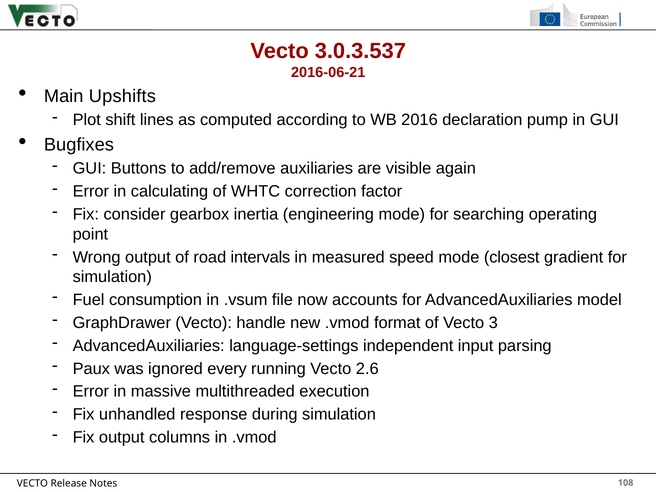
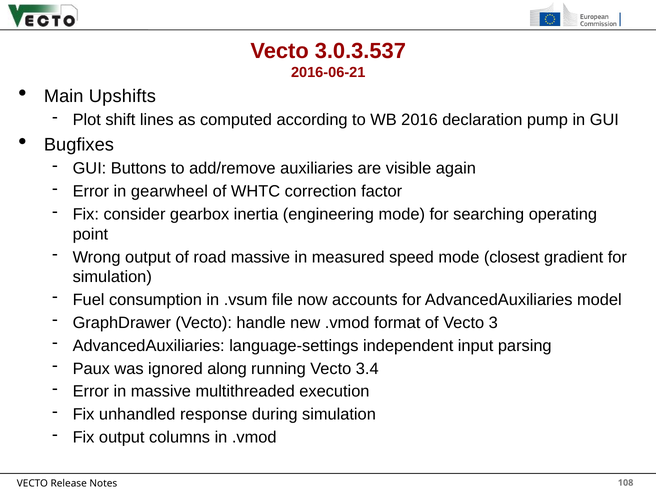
calculating: calculating -> gearwheel (169, 191)
road intervals: intervals -> massive (260, 257)
every: every -> along (227, 369)
2.6: 2.6 -> 3.4 (367, 369)
